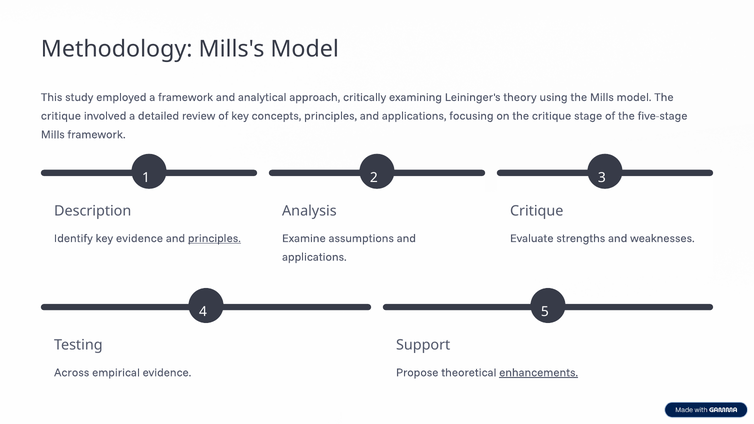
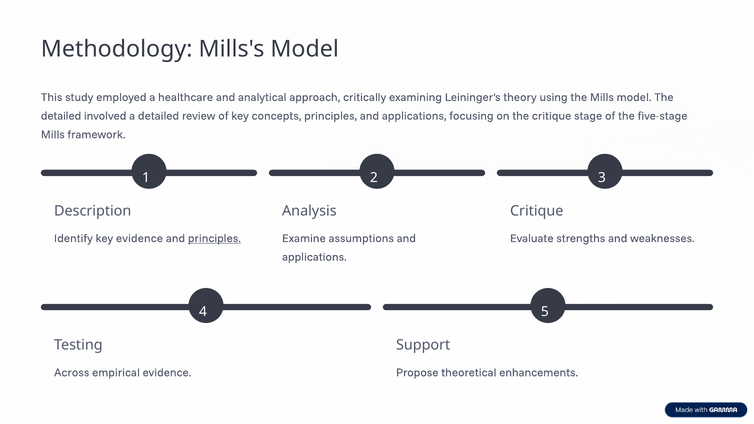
a framework: framework -> healthcare (186, 97)
critique: critique -> detailed (61, 116)
enhancements underline: present -> none (539, 373)
